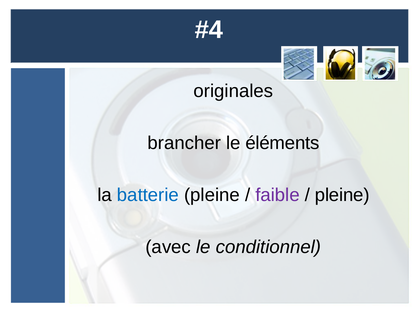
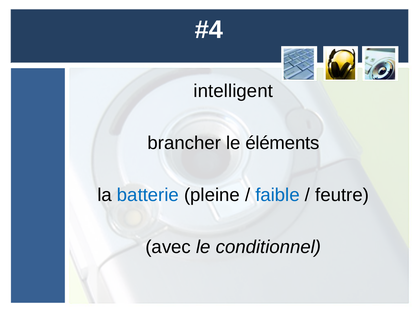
originales: originales -> intelligent (233, 91)
faible colour: purple -> blue (278, 195)
pleine: pleine -> feutre (342, 195)
